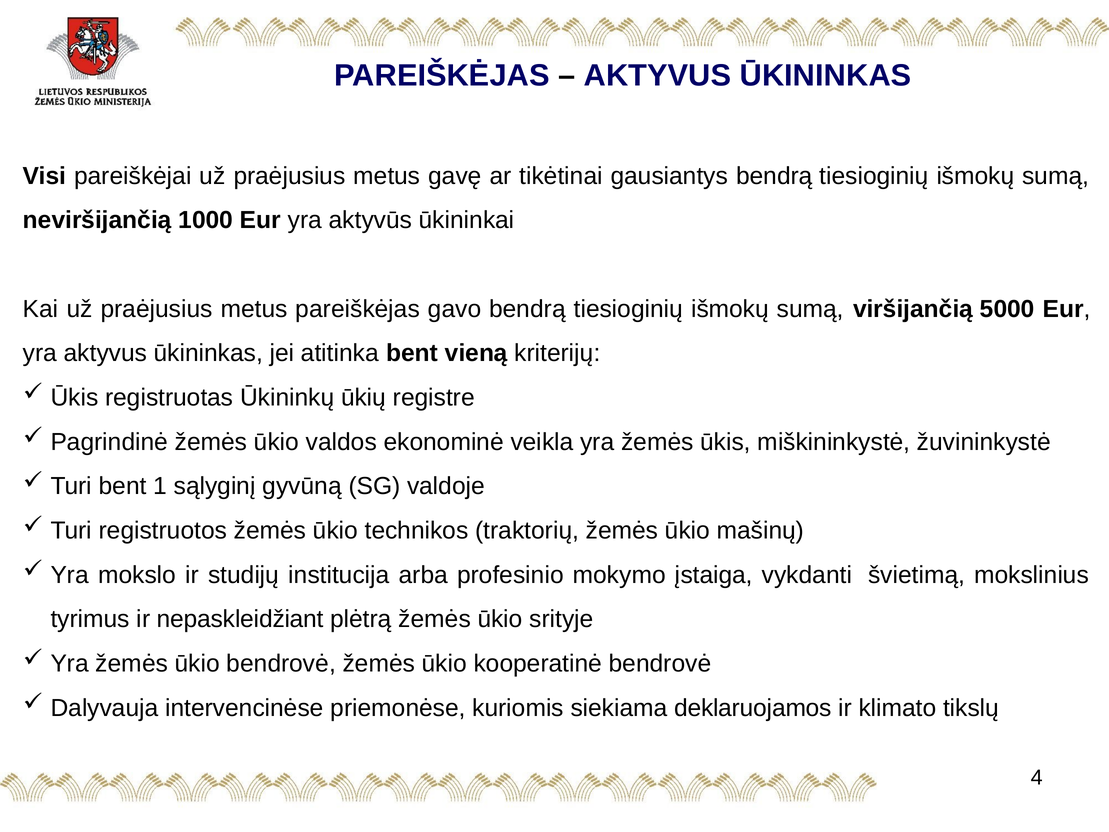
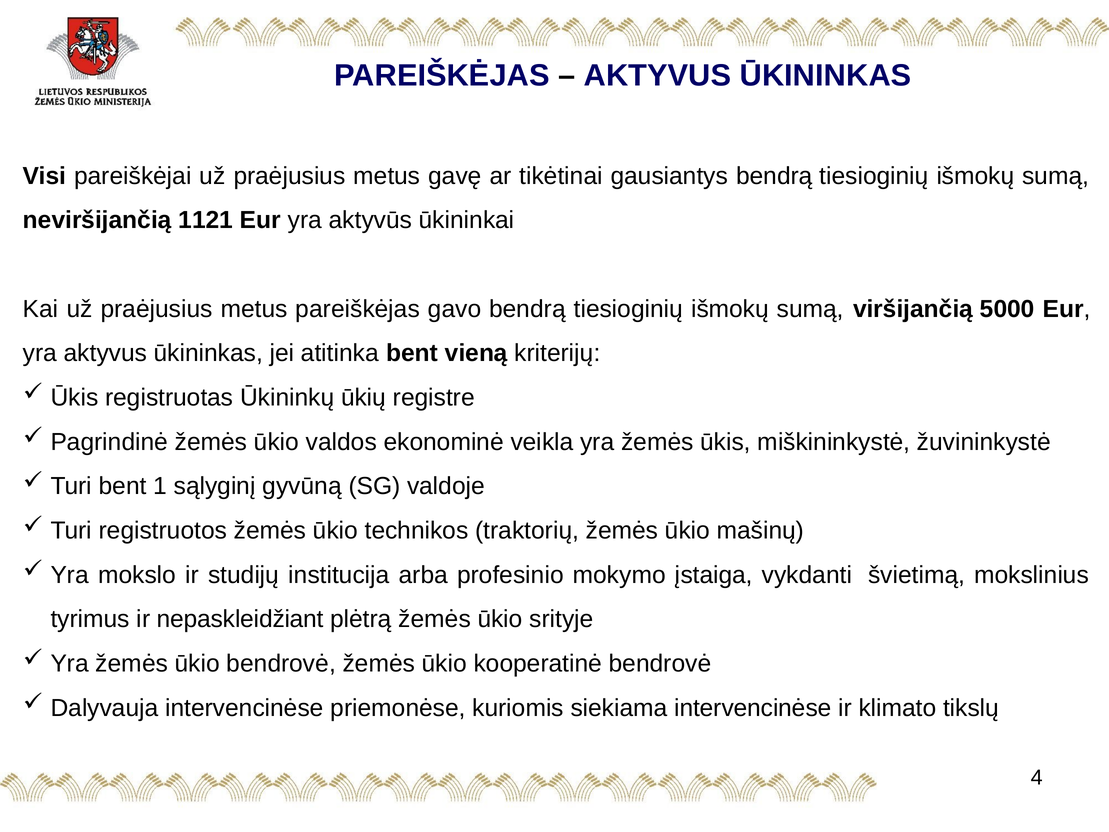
1000: 1000 -> 1121 (206, 220)
siekiama deklaruojamos: deklaruojamos -> intervencinėse (753, 708)
